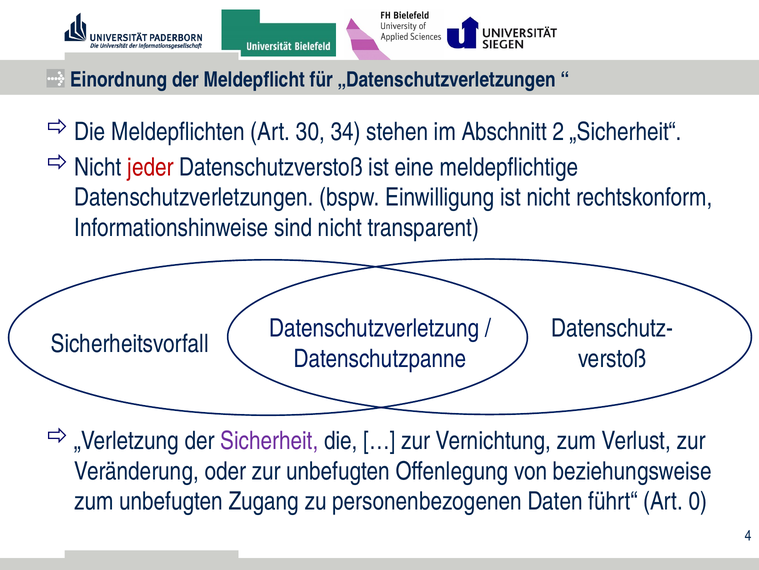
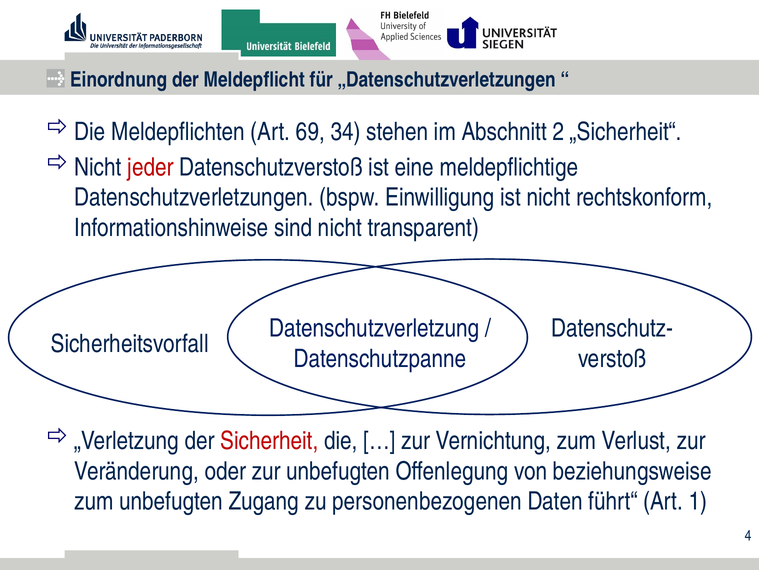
30: 30 -> 69 (310, 132)
Sicherheit colour: purple -> red (269, 440)
0: 0 -> 1 (698, 501)
